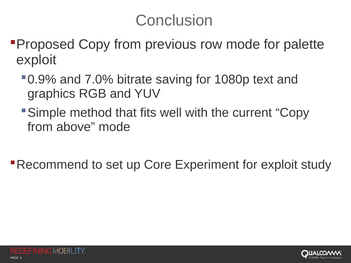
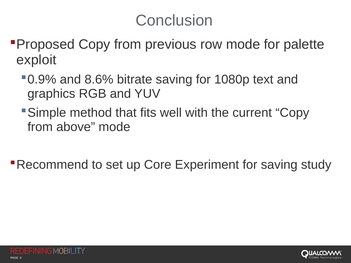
7.0%: 7.0% -> 8.6% (99, 79)
for exploit: exploit -> saving (279, 165)
